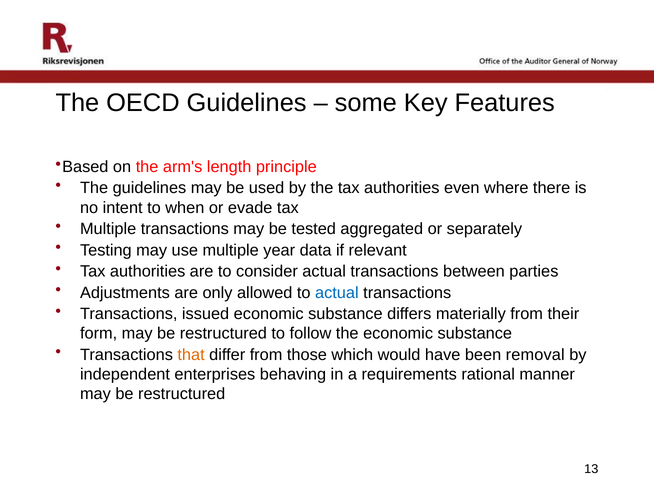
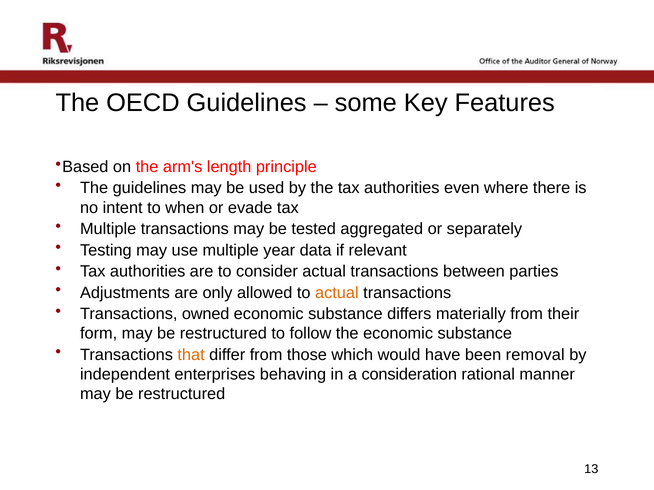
actual colour: blue -> orange (337, 293)
issued: issued -> owned (206, 314)
requirements: requirements -> consideration (409, 375)
